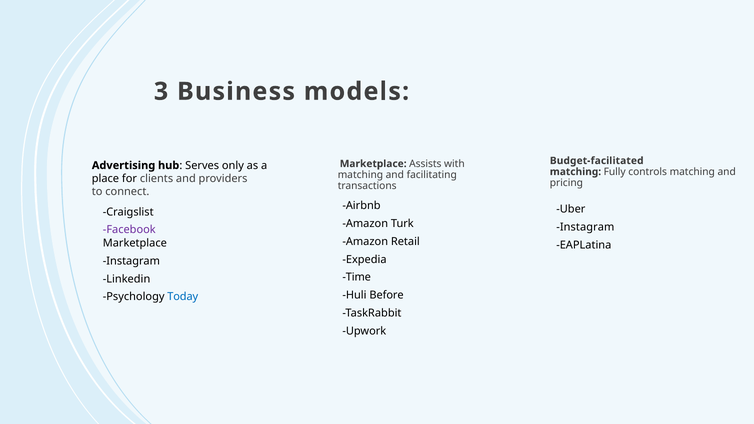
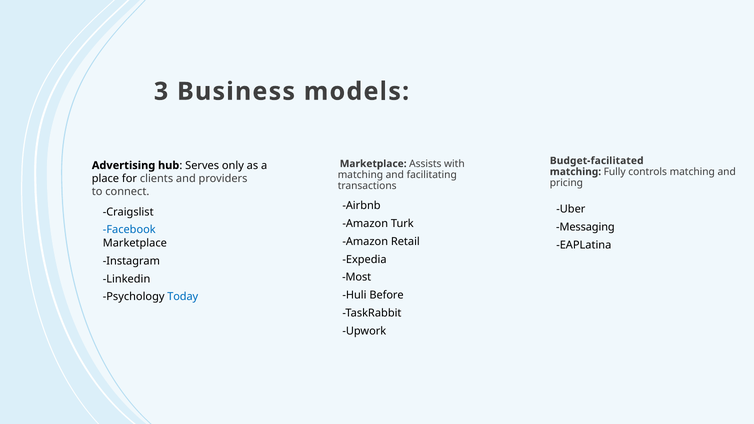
Instagram: Instagram -> Messaging (585, 227)
Facebook colour: purple -> blue (129, 230)
Time: Time -> Most (357, 277)
